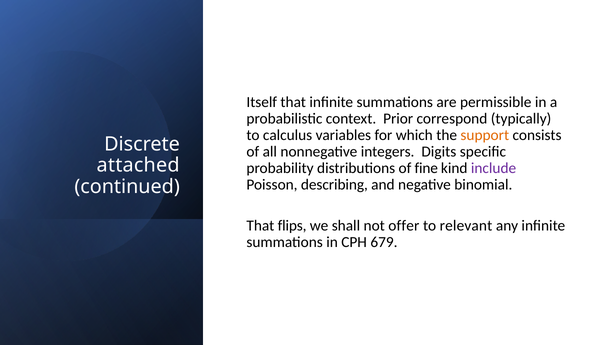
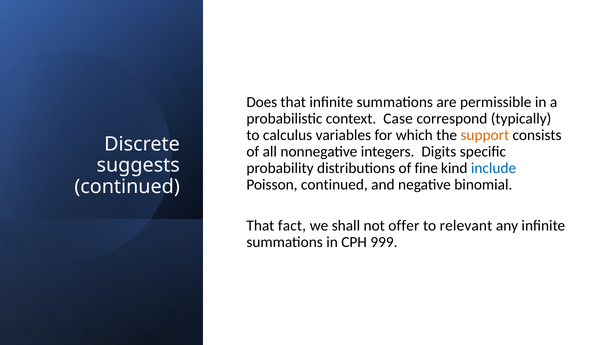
Itself: Itself -> Does (262, 102)
Prior: Prior -> Case (398, 119)
attached: attached -> suggests (138, 165)
include colour: purple -> blue (494, 168)
Poisson describing: describing -> continued (334, 185)
flips: flips -> fact (292, 225)
679: 679 -> 999 (384, 242)
